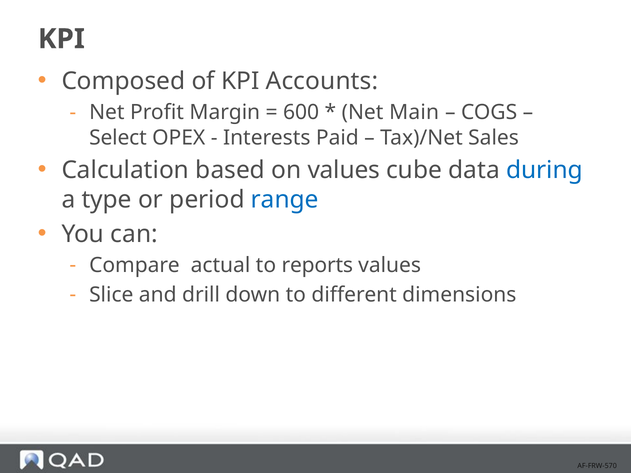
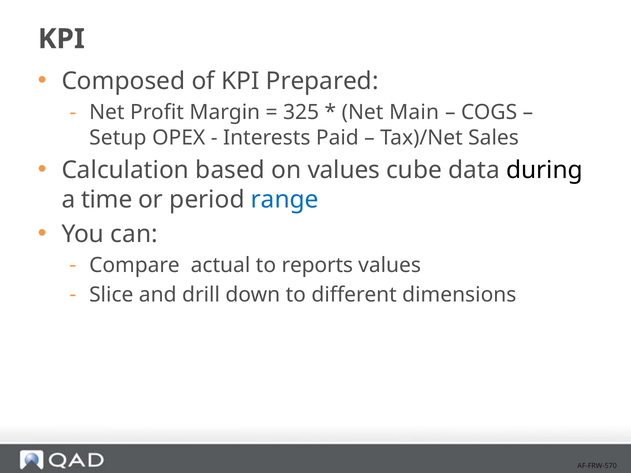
Accounts: Accounts -> Prepared (322, 81)
600: 600 -> 325 (301, 112)
Select: Select -> Setup (118, 138)
during colour: blue -> black (545, 170)
type: type -> time (107, 200)
